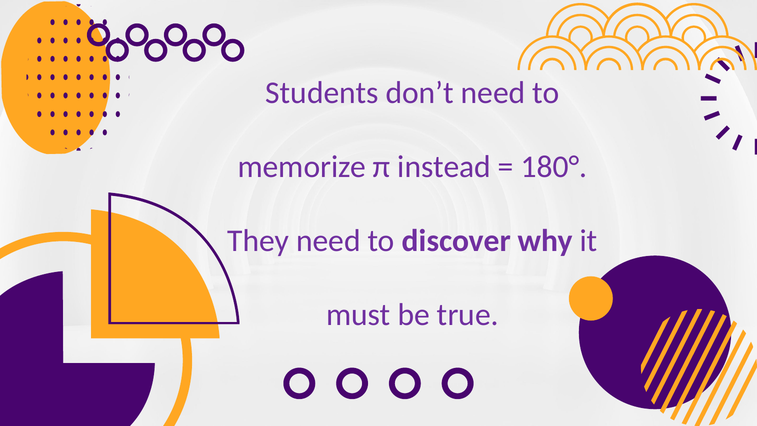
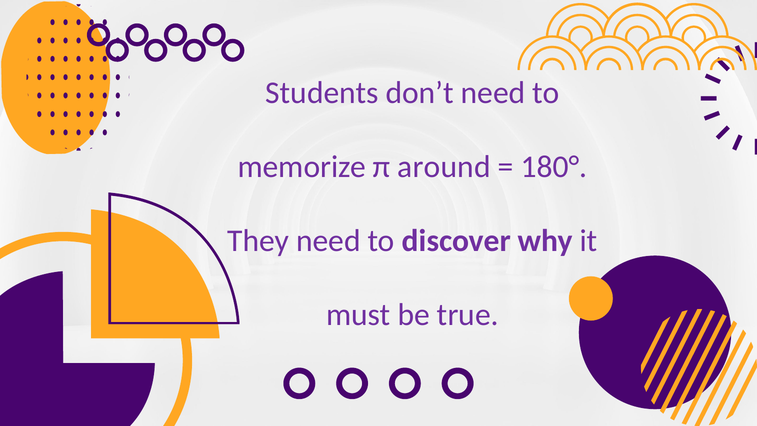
instead: instead -> around (444, 167)
